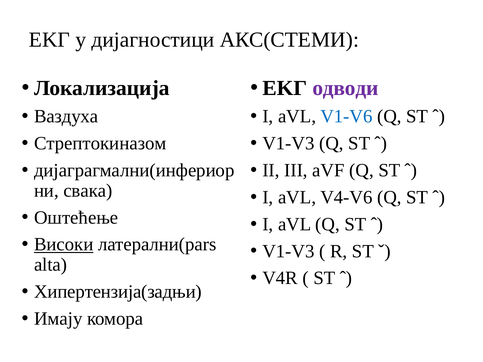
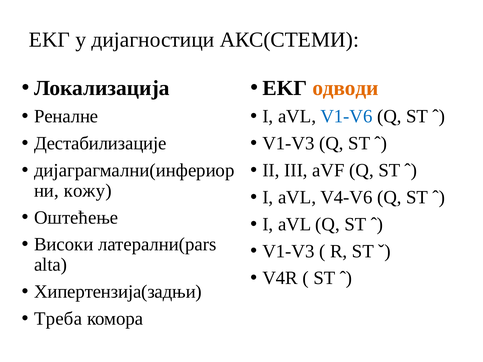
одводи colour: purple -> orange (345, 88)
Ваздуха: Ваздуха -> Реналне (66, 117)
Стрептокиназом: Стрептокиназом -> Дестабилизације (100, 143)
свака: свака -> кожу (88, 191)
Високи underline: present -> none (64, 245)
Имају: Имају -> Треба (58, 319)
